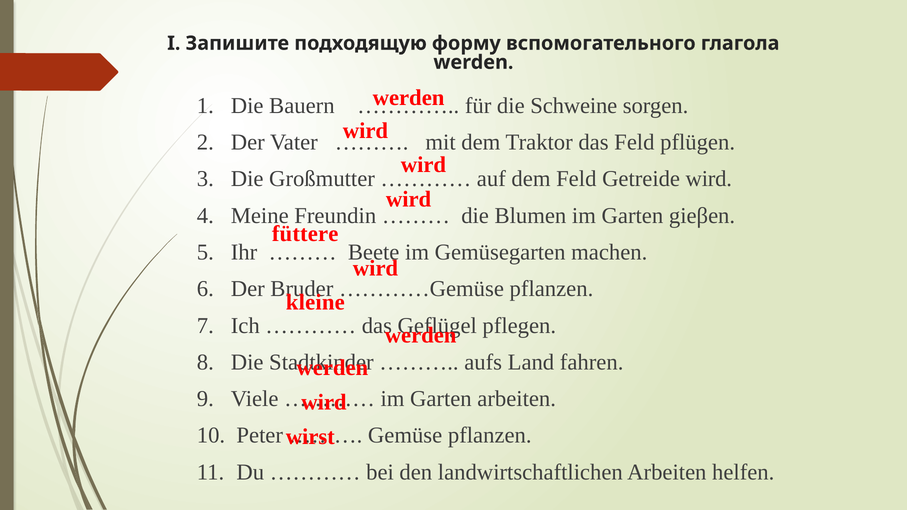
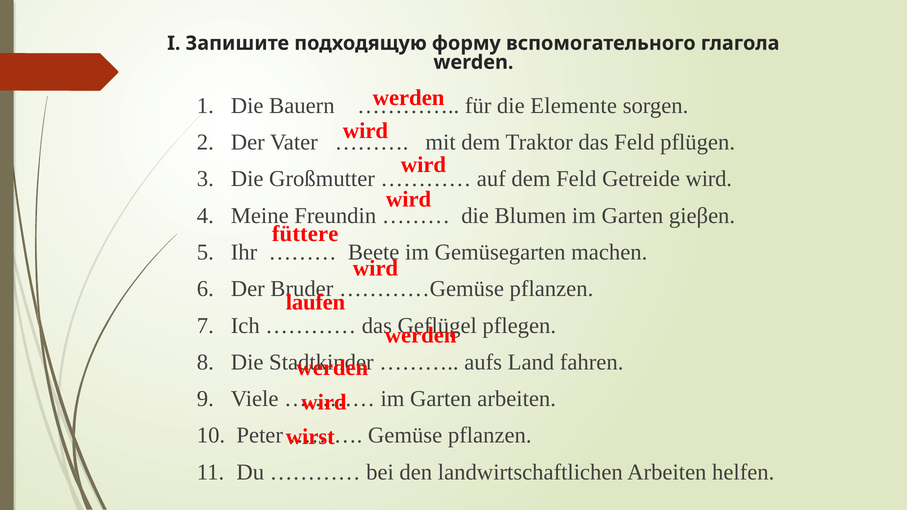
Schweine: Schweine -> Elemente (574, 106)
kleine: kleine -> laufen (316, 302)
